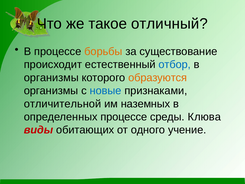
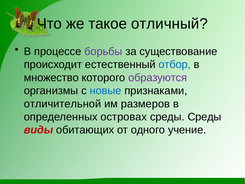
борьбы colour: orange -> purple (103, 51)
организмы: организмы -> множество (51, 78)
образуются colour: orange -> purple (158, 78)
наземных: наземных -> размеров (145, 104)
определенных процессе: процессе -> островах (124, 117)
среды Клюва: Клюва -> Среды (204, 117)
